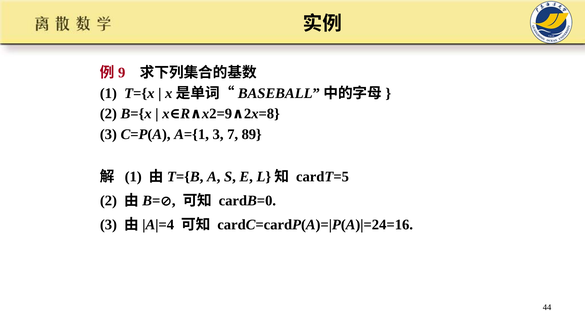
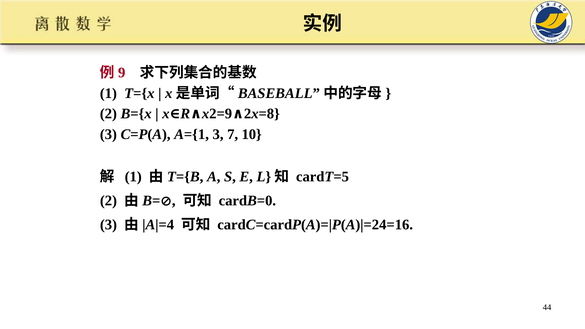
89: 89 -> 10 (252, 134)
